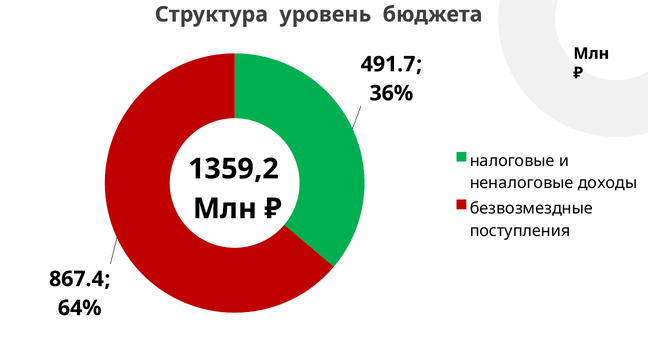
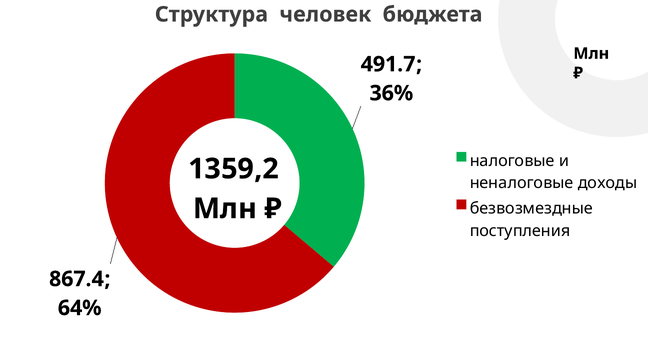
уровень: уровень -> человек (325, 14)
